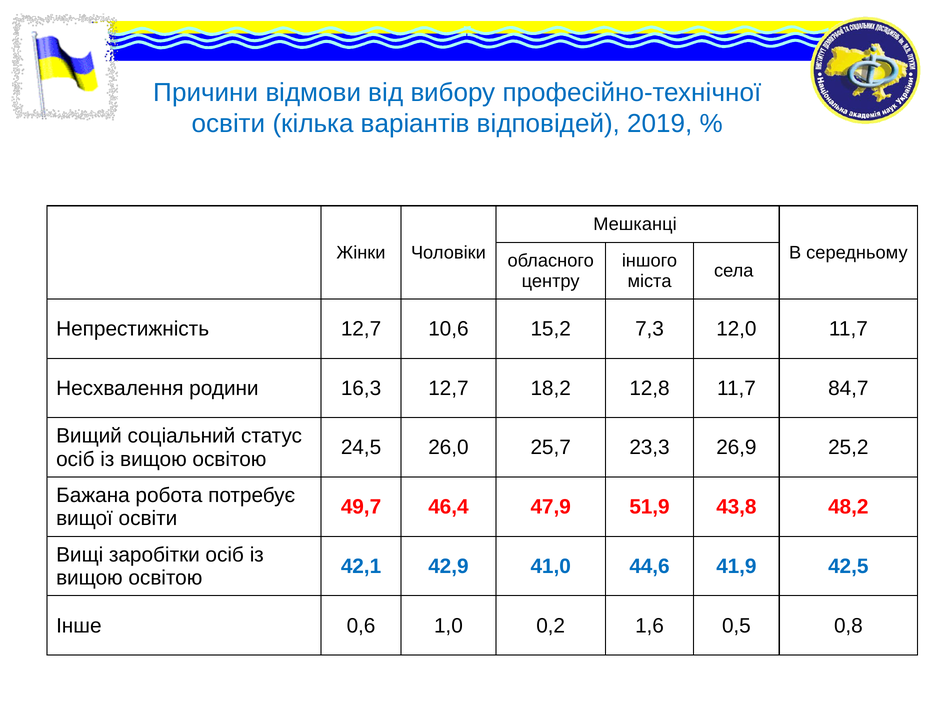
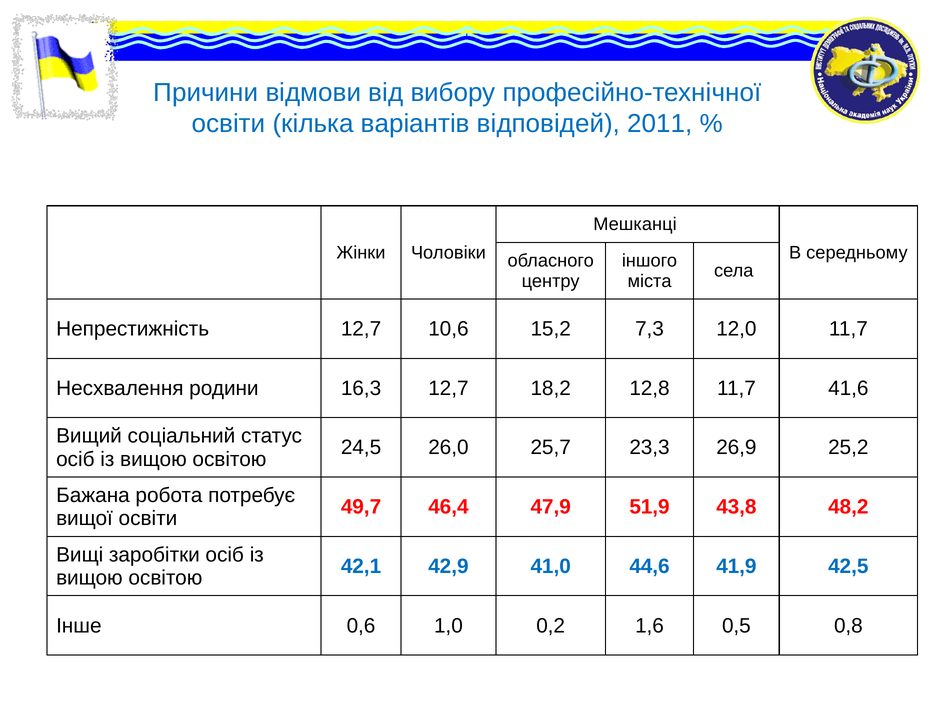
2019: 2019 -> 2011 (660, 124)
84,7: 84,7 -> 41,6 (848, 388)
